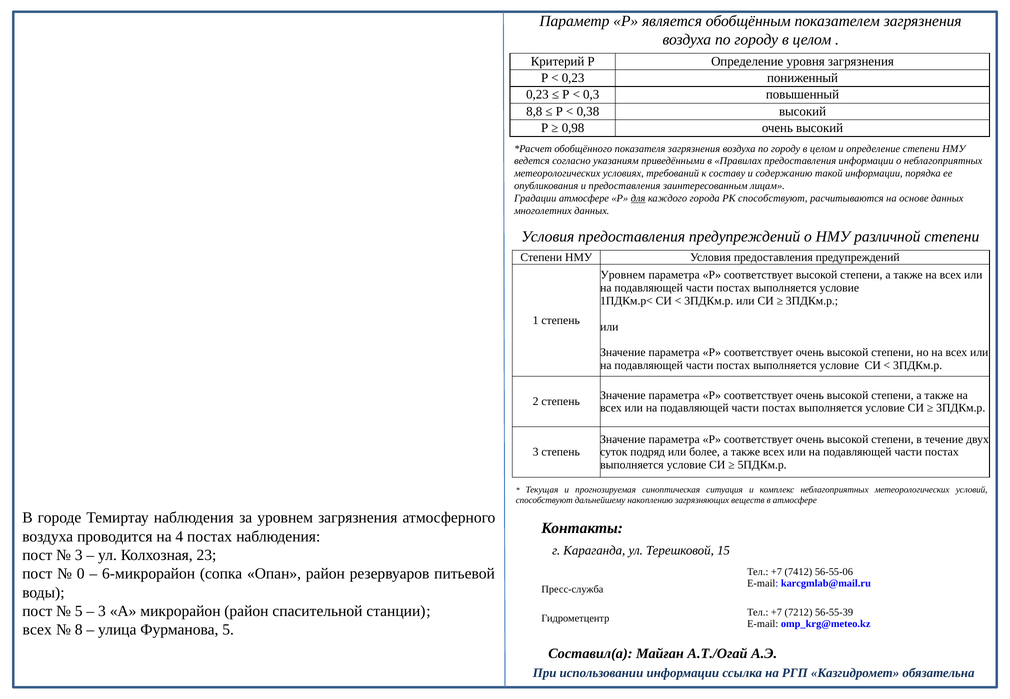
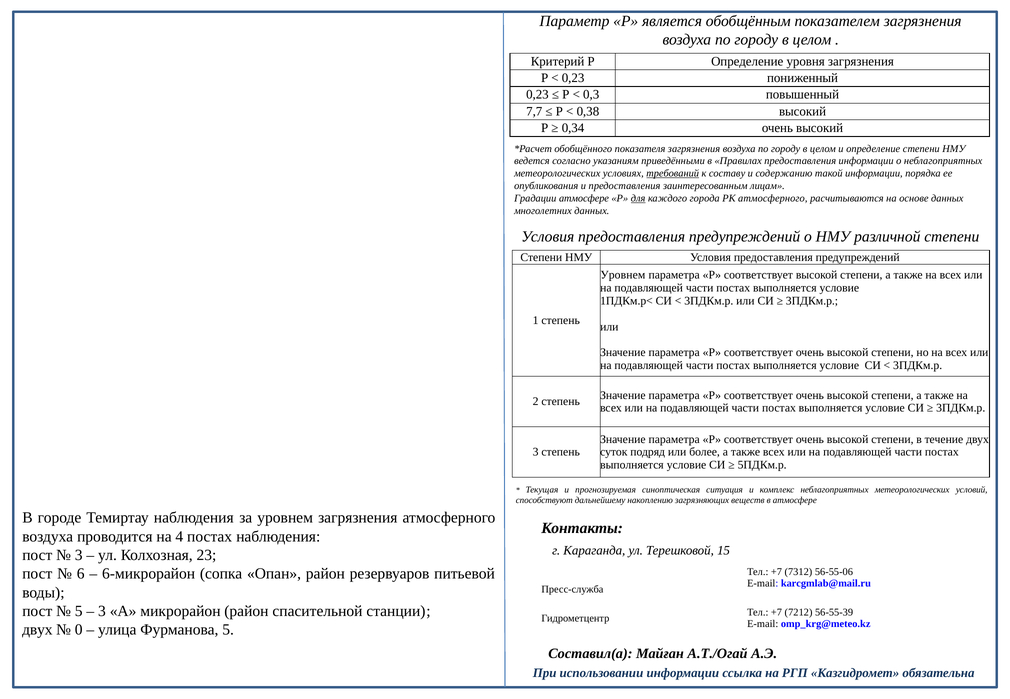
8,8: 8,8 -> 7,7 (534, 111)
0,98: 0,98 -> 0,34 (573, 128)
требований underline: none -> present (673, 173)
РК способствуют: способствуют -> атмосферного (773, 198)
0: 0 -> 6 (81, 574)
7412: 7412 -> 7312 (798, 572)
всех: всех -> двух (37, 630)
8: 8 -> 0 (79, 630)
